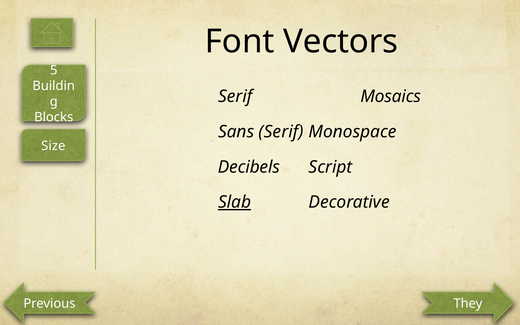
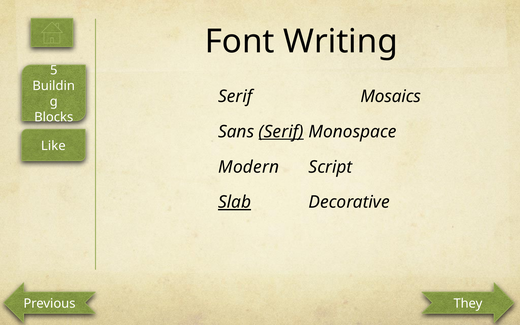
Vectors: Vectors -> Writing (341, 41)
Serif underline: none -> present (281, 132)
Size: Size -> Like (53, 146)
Decibels: Decibels -> Modern (249, 167)
